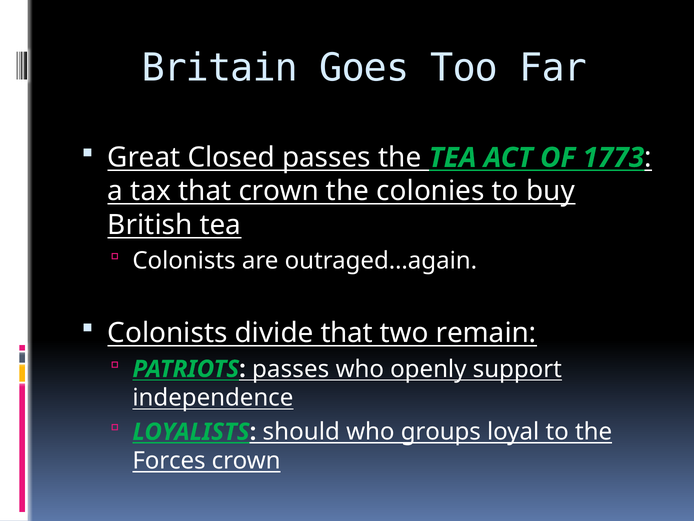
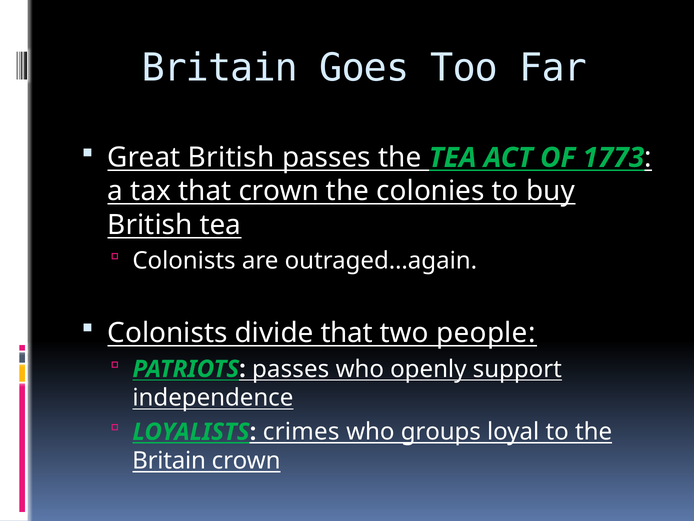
Great Closed: Closed -> British (231, 158)
remain: remain -> people (486, 333)
should: should -> crimes (301, 432)
Forces: Forces -> Britain (169, 460)
